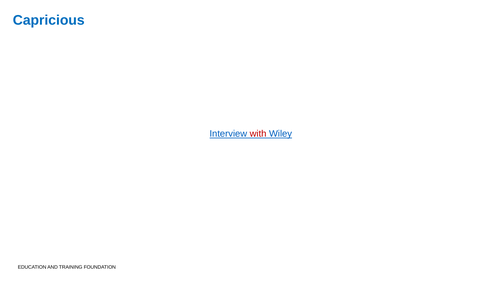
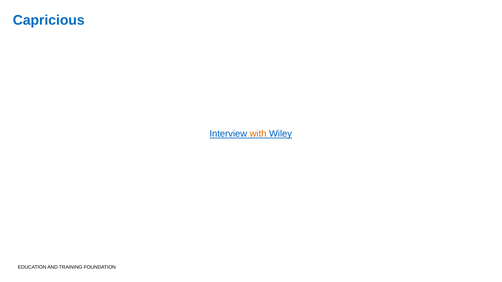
with colour: red -> orange (258, 134)
